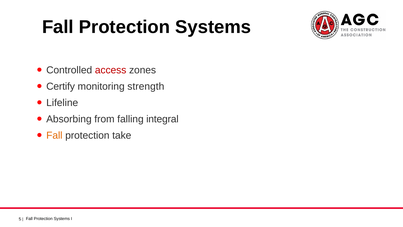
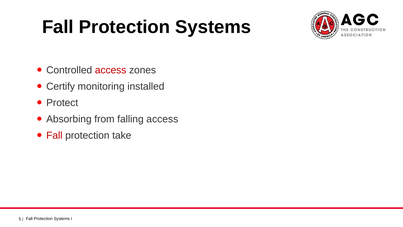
strength: strength -> installed (146, 86)
Lifeline: Lifeline -> Protect (62, 103)
falling integral: integral -> access (162, 119)
Fall colour: orange -> red (54, 135)
